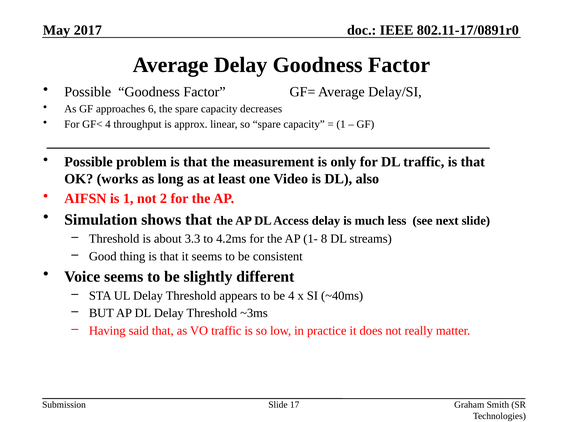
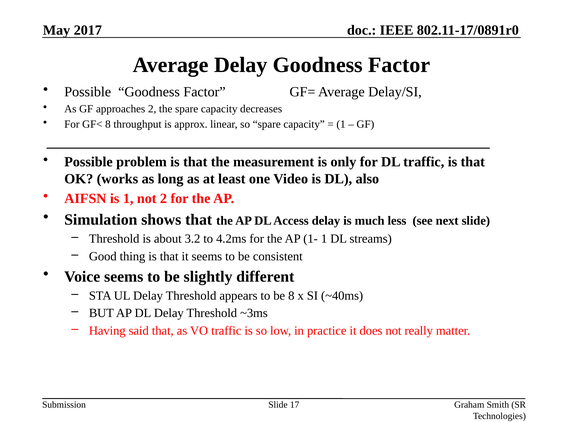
approaches 6: 6 -> 2 (152, 109)
GF< 4: 4 -> 8 (108, 124)
3.3: 3.3 -> 3.2 (193, 239)
1- 8: 8 -> 1 (324, 239)
be 4: 4 -> 8 (291, 296)
